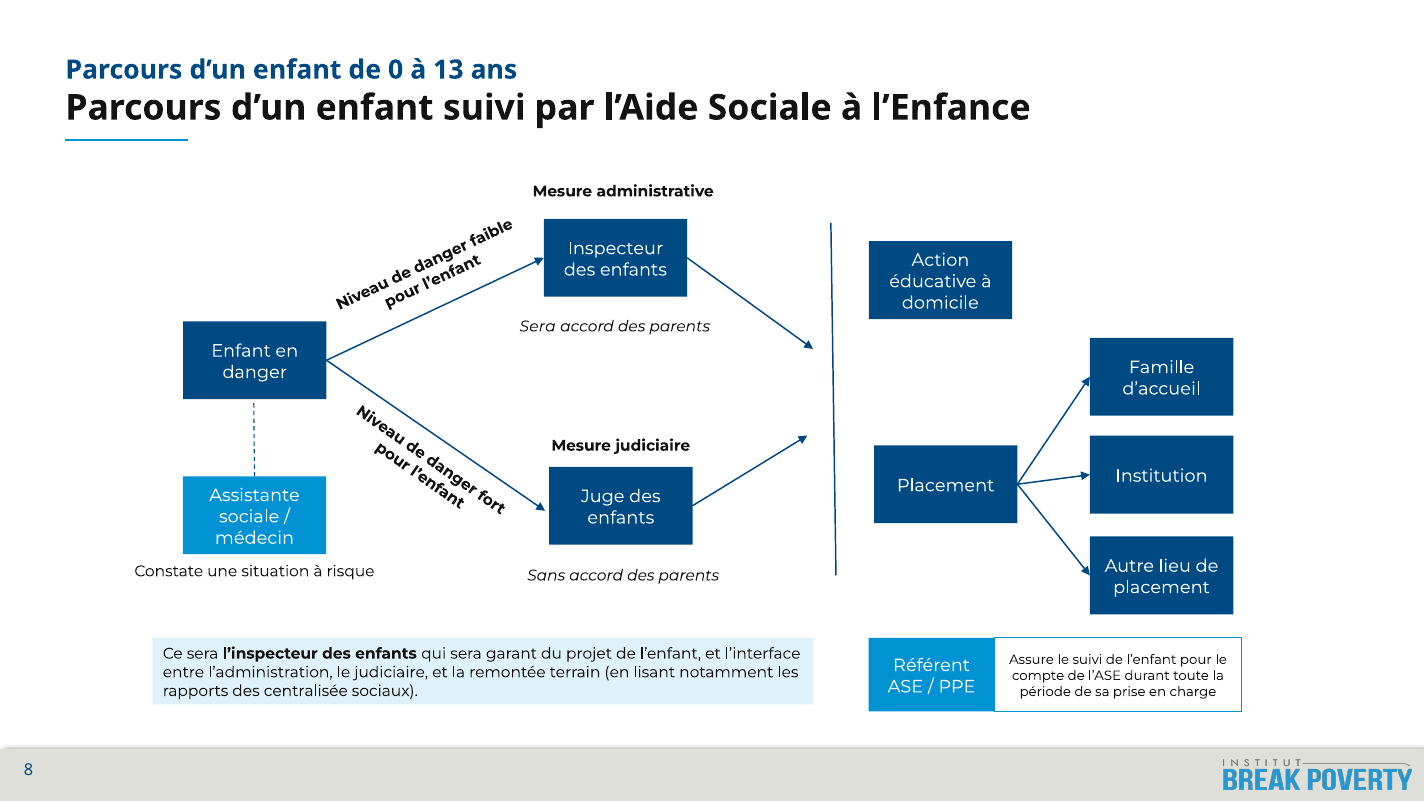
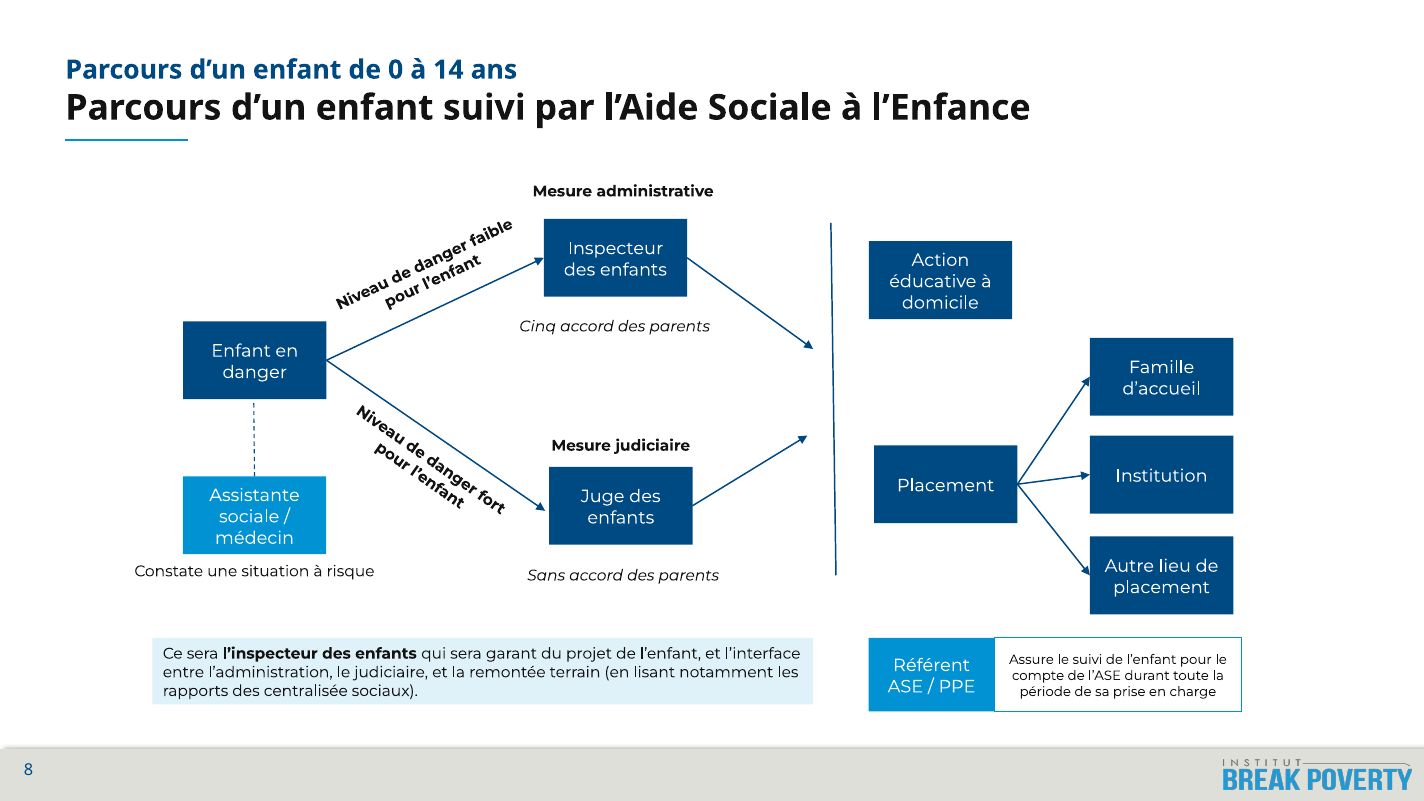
13: 13 -> 14 (448, 70)
Sera: Sera -> Cinq (538, 326)
